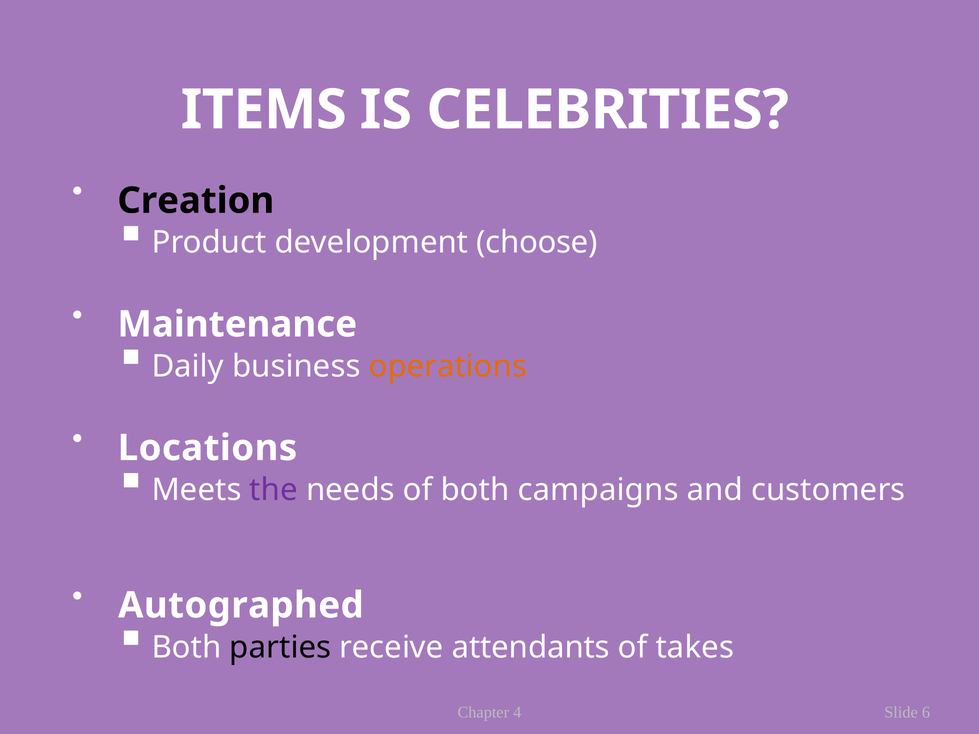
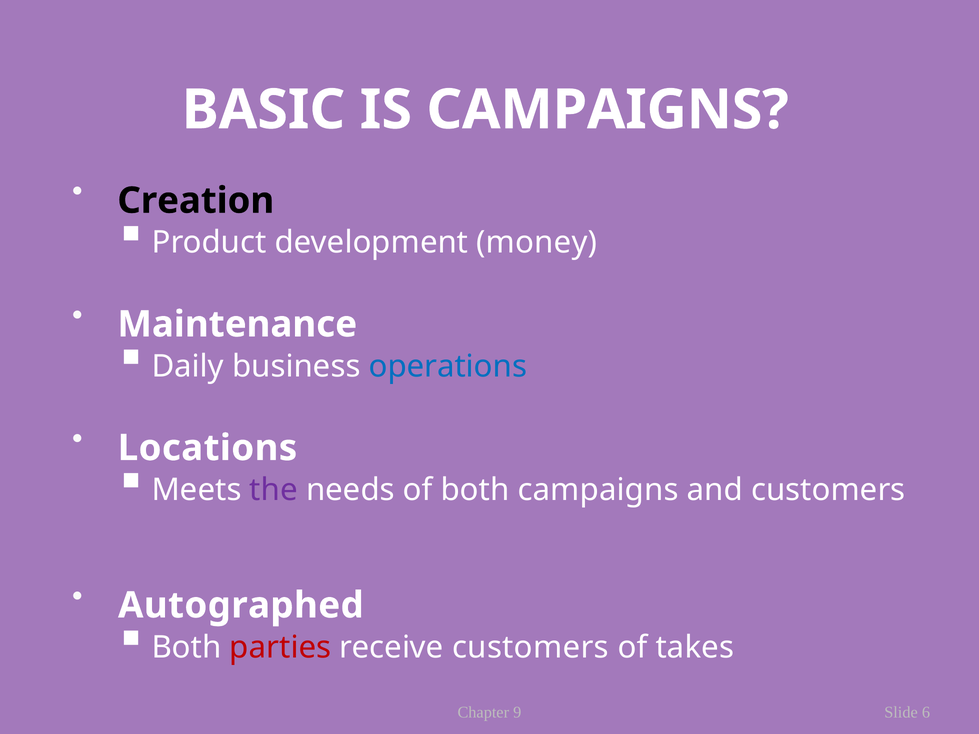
ITEMS: ITEMS -> BASIC (263, 110)
IS CELEBRITIES: CELEBRITIES -> CAMPAIGNS (608, 110)
choose: choose -> money (537, 243)
operations colour: orange -> blue (448, 366)
parties colour: black -> red (280, 647)
receive attendants: attendants -> customers (531, 647)
4: 4 -> 9 (517, 713)
